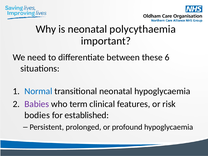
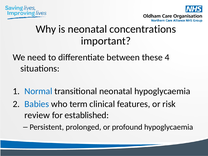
polycythaemia: polycythaemia -> concentrations (143, 29)
6: 6 -> 4 (167, 57)
Babies colour: purple -> blue (37, 104)
bodies: bodies -> review (37, 115)
